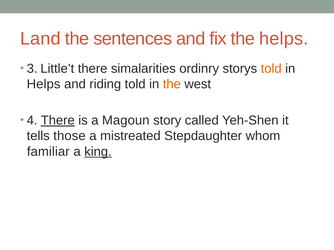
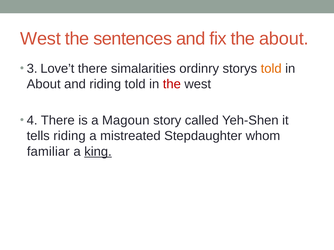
Land: Land -> West (41, 39)
the helps: helps -> about (284, 39)
Little’t: Little’t -> Love’t (57, 69)
Helps: Helps -> About (44, 84)
the colour: orange -> red (172, 84)
There underline: present -> none (58, 121)
tells those: those -> riding (69, 136)
